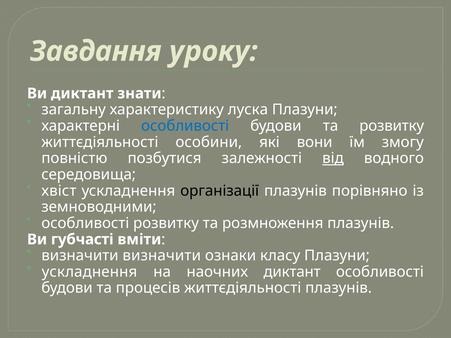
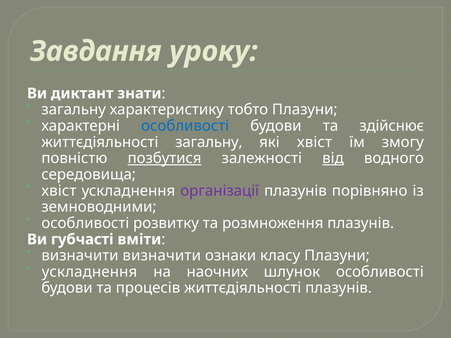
луска: луска -> тобто (248, 110)
та розвитку: розвитку -> здійснює (392, 126)
життєдіяльності особини: особини -> загальну (209, 142)
які вони: вони -> хвіст (315, 142)
позбутися underline: none -> present (165, 158)
організації colour: black -> purple (220, 191)
наочних диктант: диктант -> шлунок (292, 272)
